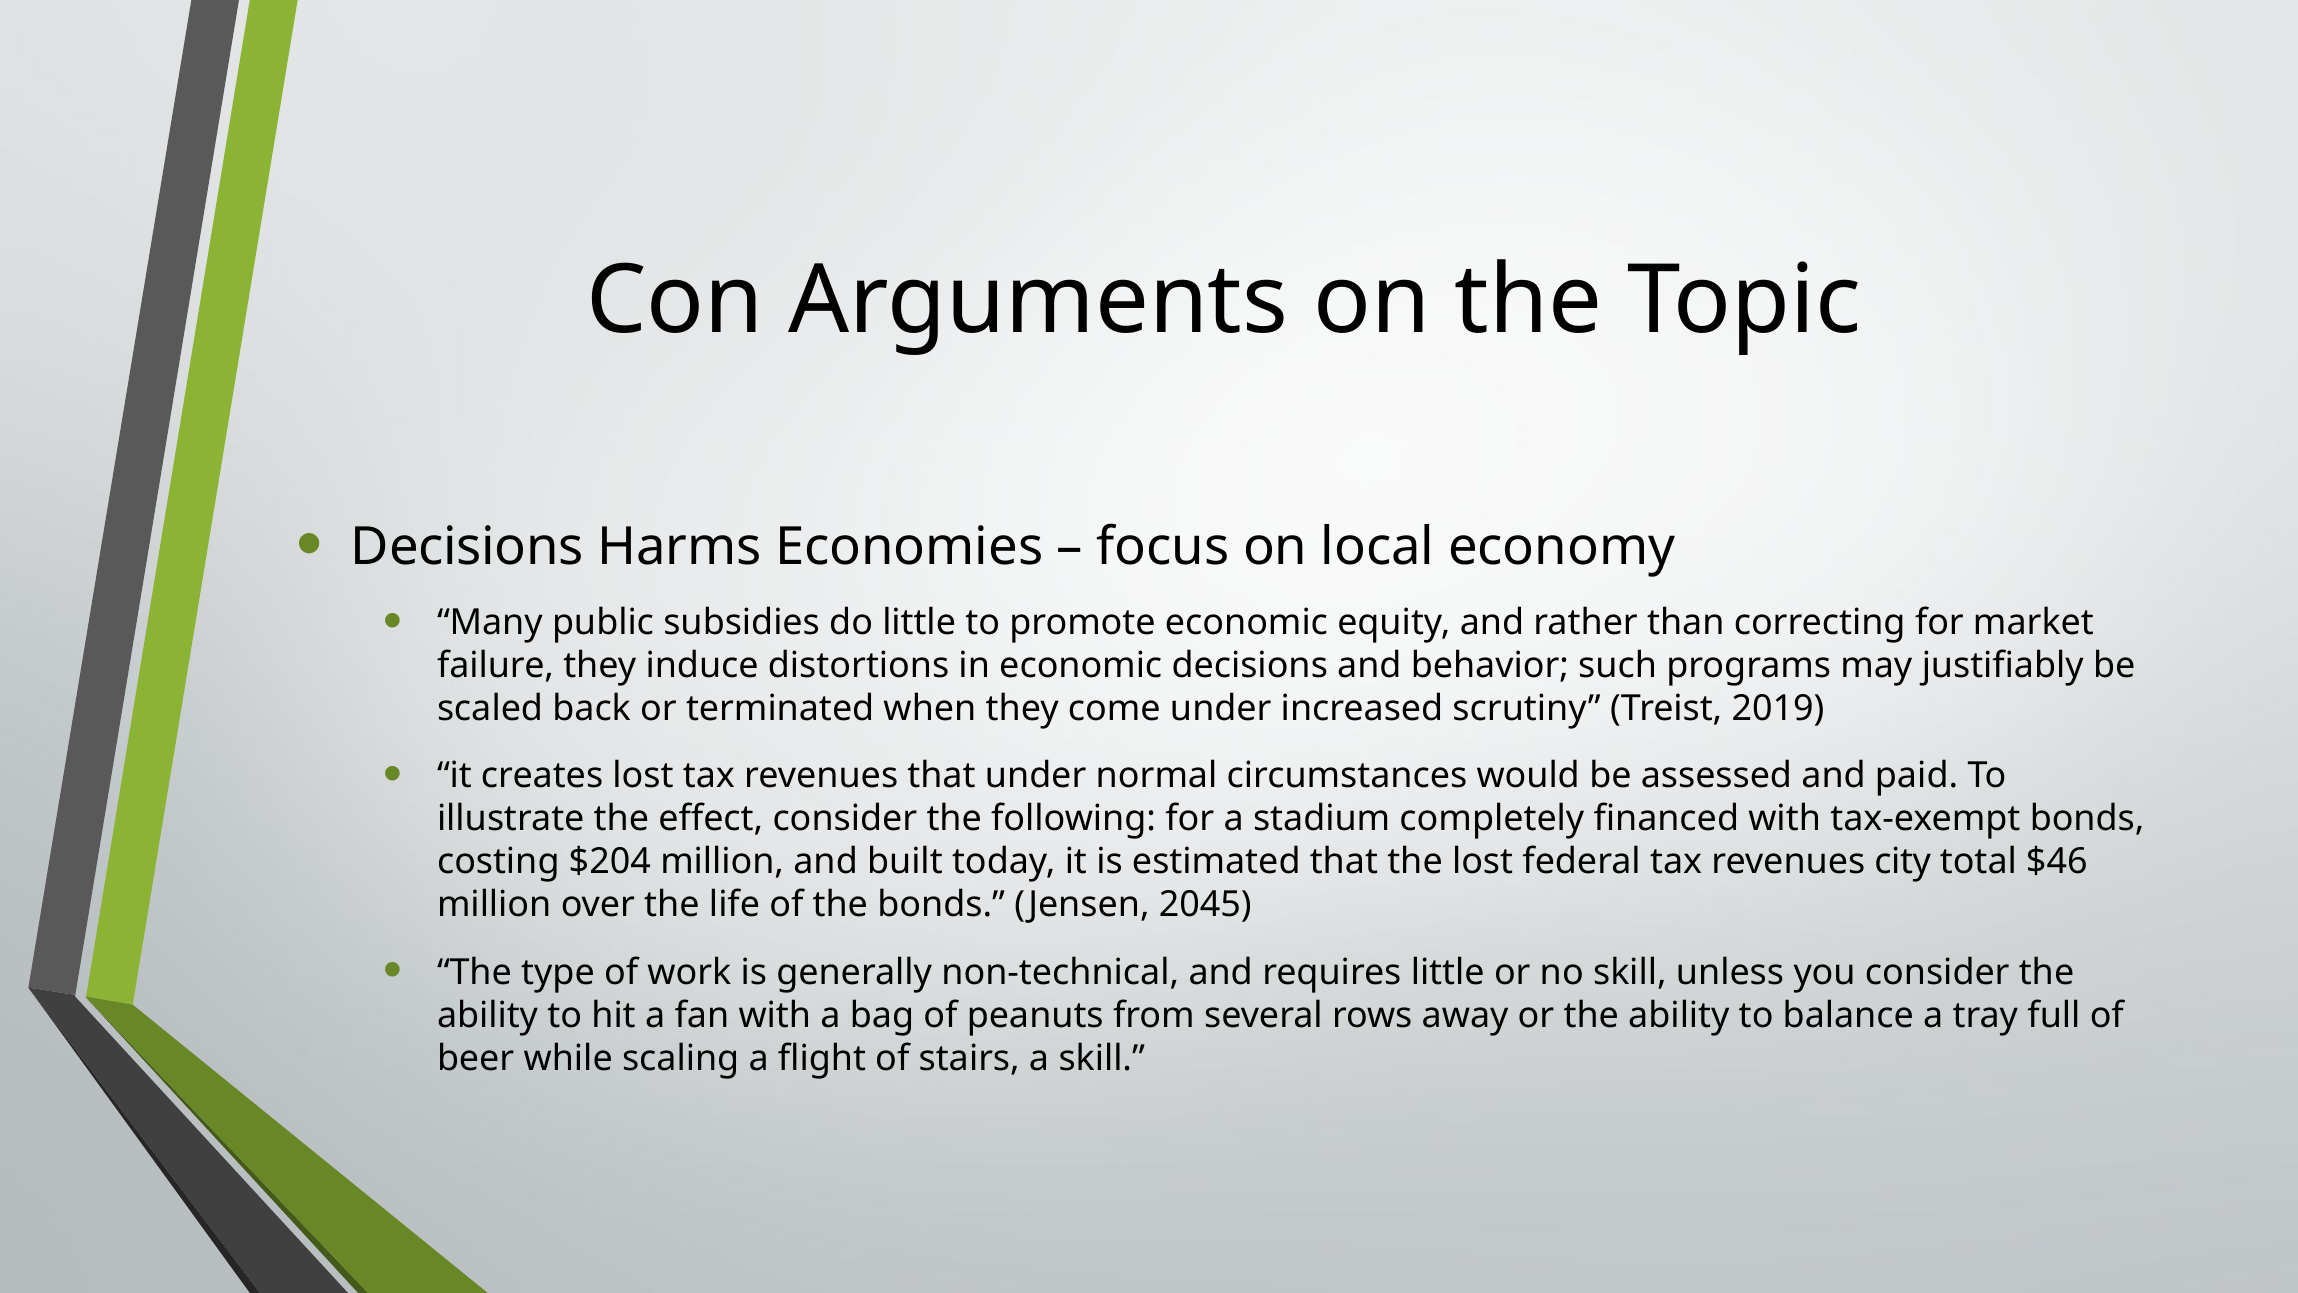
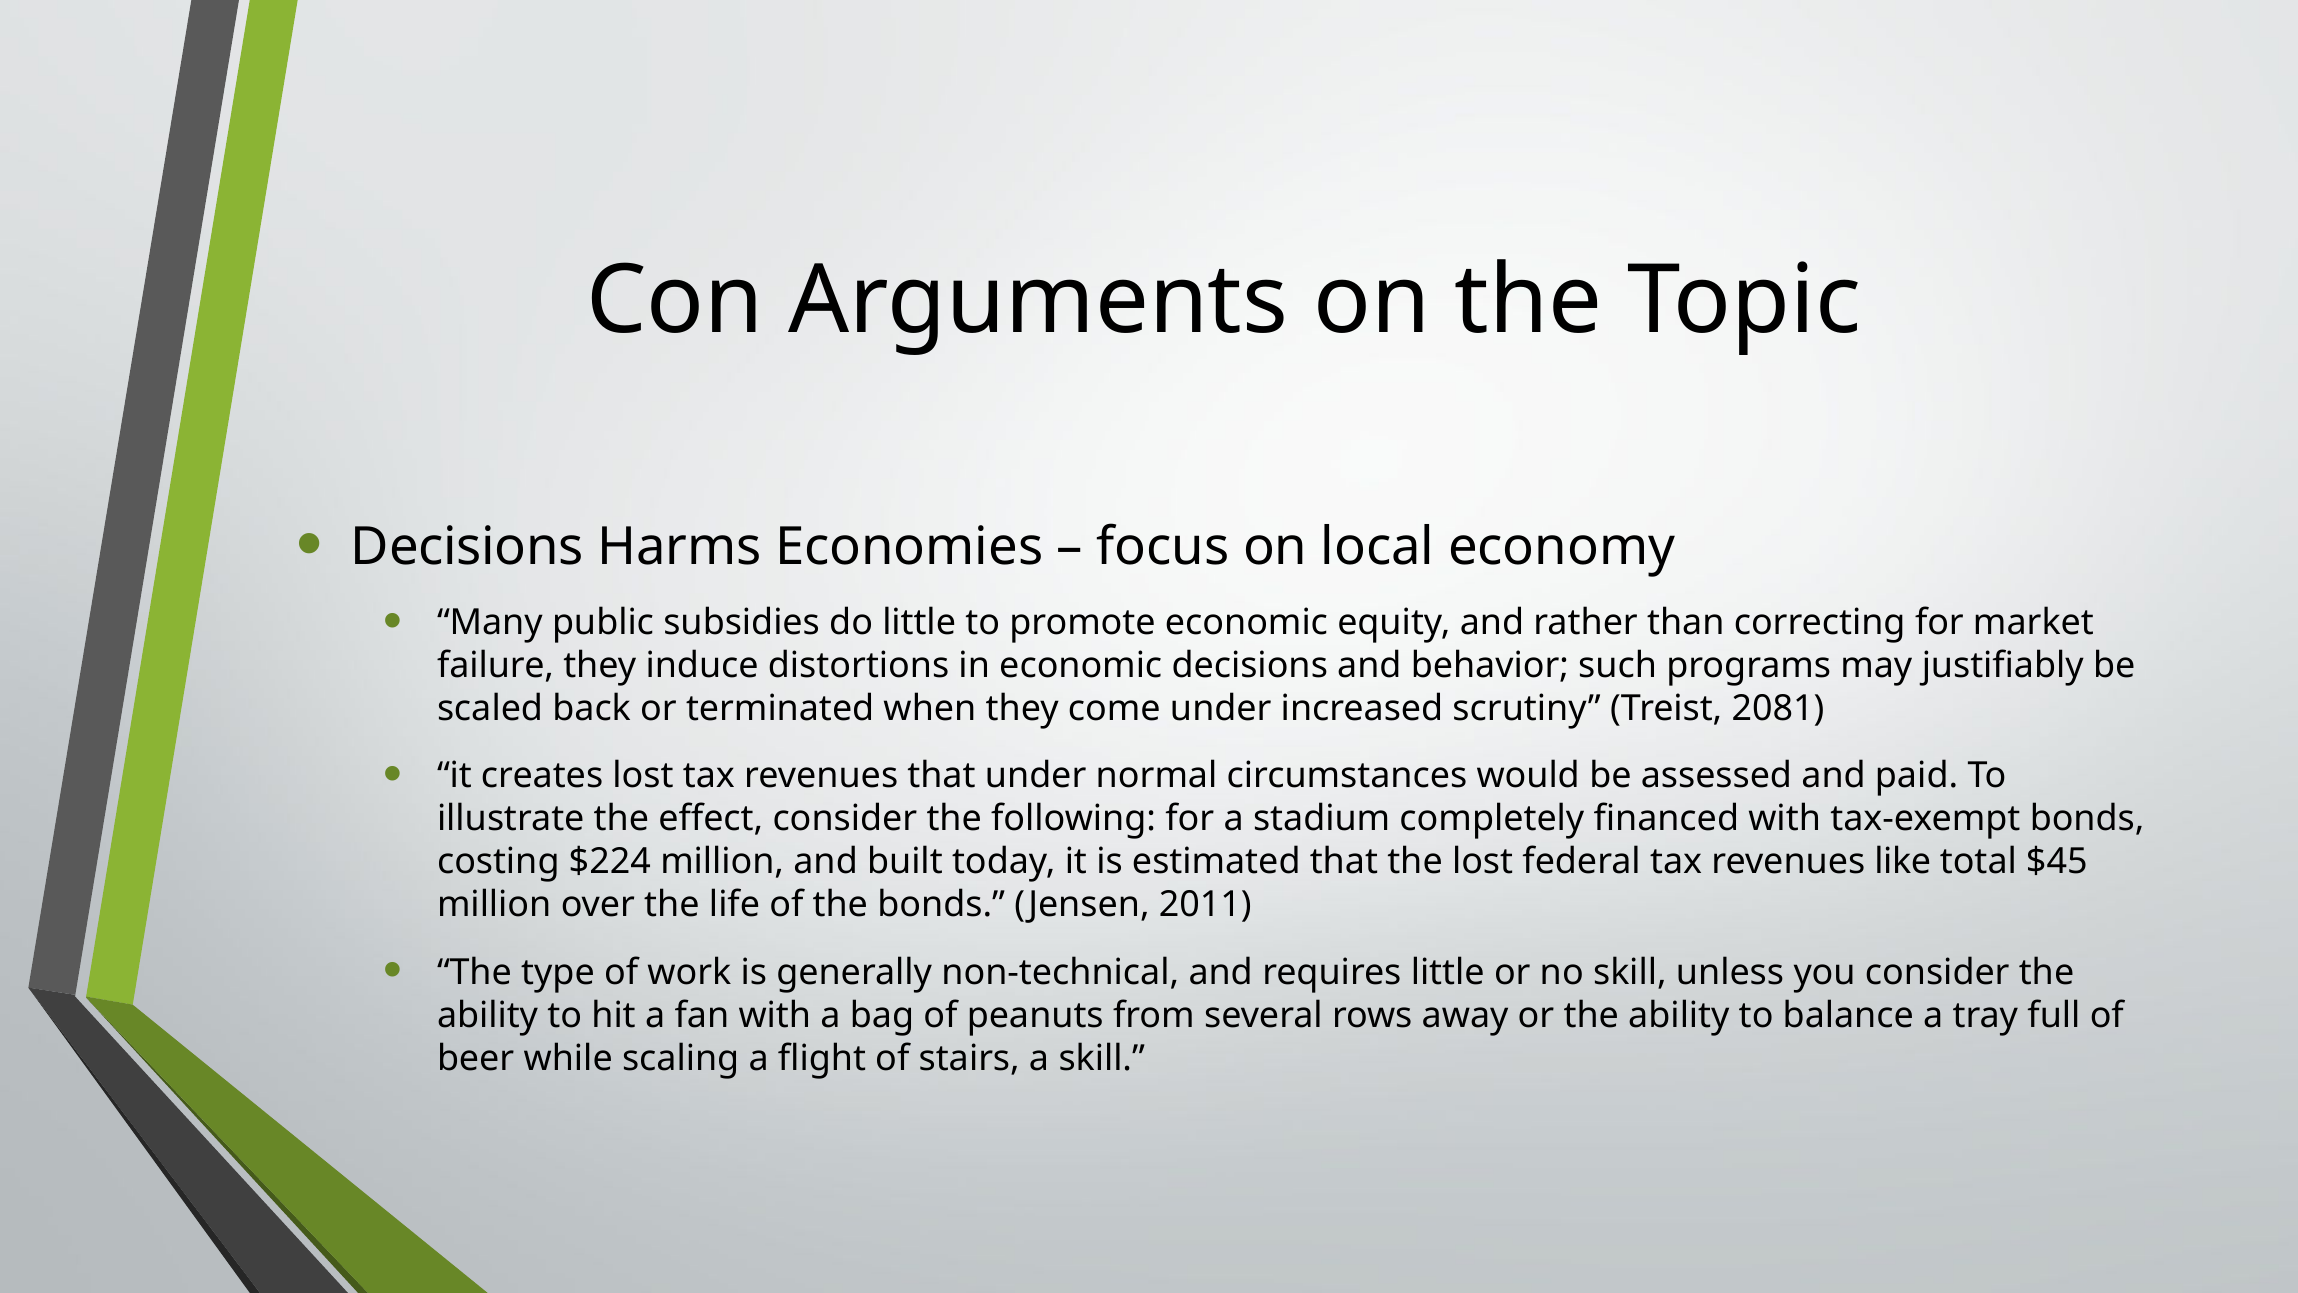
2019: 2019 -> 2081 (1778, 709)
$204: $204 -> $224 (610, 862)
city: city -> like (1903, 862)
$46: $46 -> $45 (2057, 862)
2045: 2045 -> 2011 (1205, 905)
